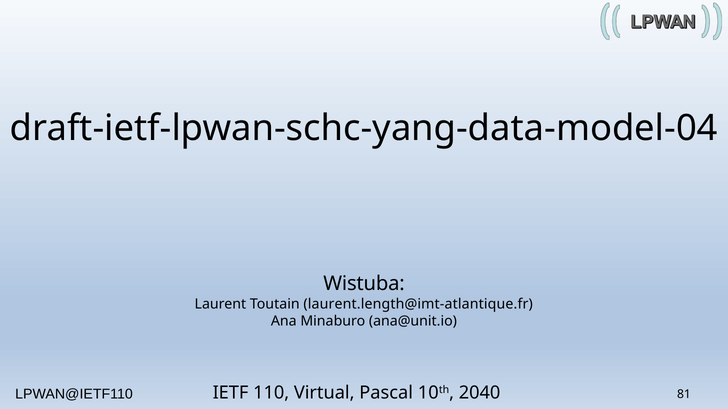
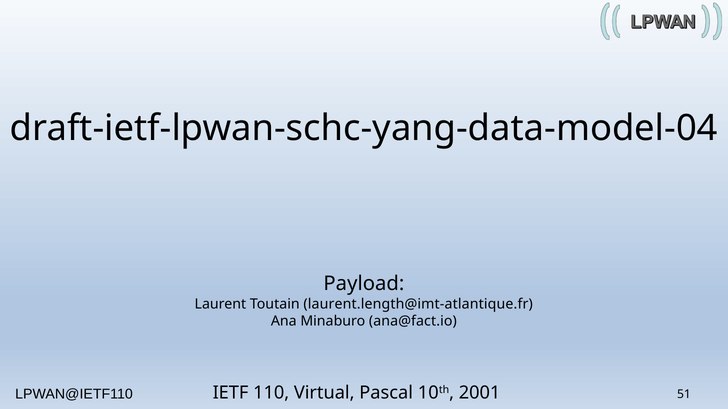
Wistuba: Wistuba -> Payload (364, 284)
ana@unit.io: ana@unit.io -> ana@fact.io (413, 321)
2040: 2040 -> 2001 (480, 393)
81: 81 -> 51 (684, 395)
